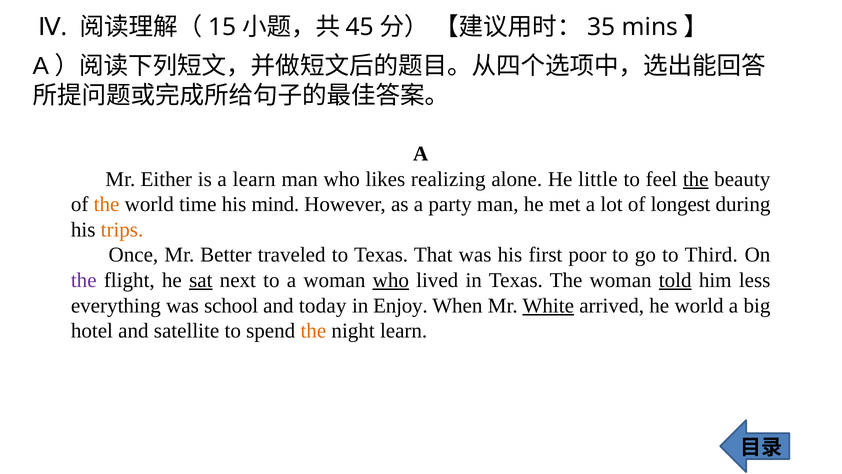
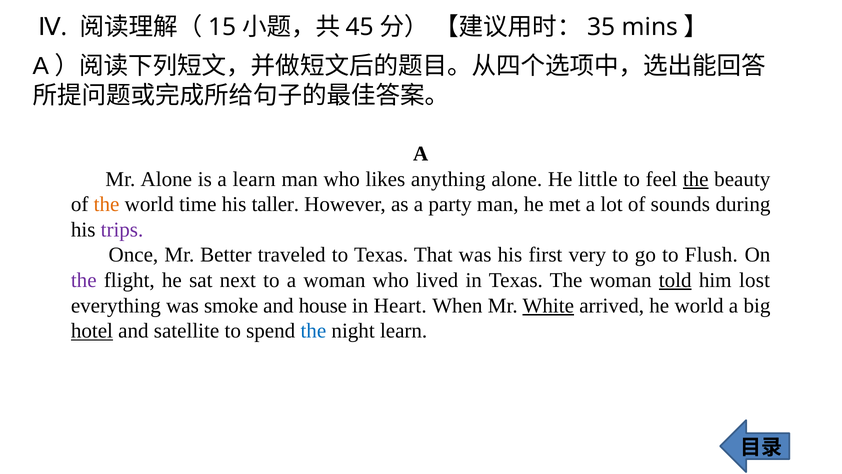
Mr Either: Either -> Alone (166, 179)
realizing: realizing -> anything (448, 179)
mind: mind -> taller (275, 204)
longest: longest -> sounds (680, 204)
trips colour: orange -> purple (122, 230)
poor: poor -> very (587, 255)
Third: Third -> Flush (711, 255)
sat underline: present -> none (201, 280)
who underline: present -> none (391, 280)
less: less -> lost (755, 280)
school: school -> smoke (231, 305)
today: today -> house (323, 305)
Enjoy: Enjoy -> Heart (400, 305)
hotel underline: none -> present (92, 331)
the colour: orange -> blue (313, 331)
